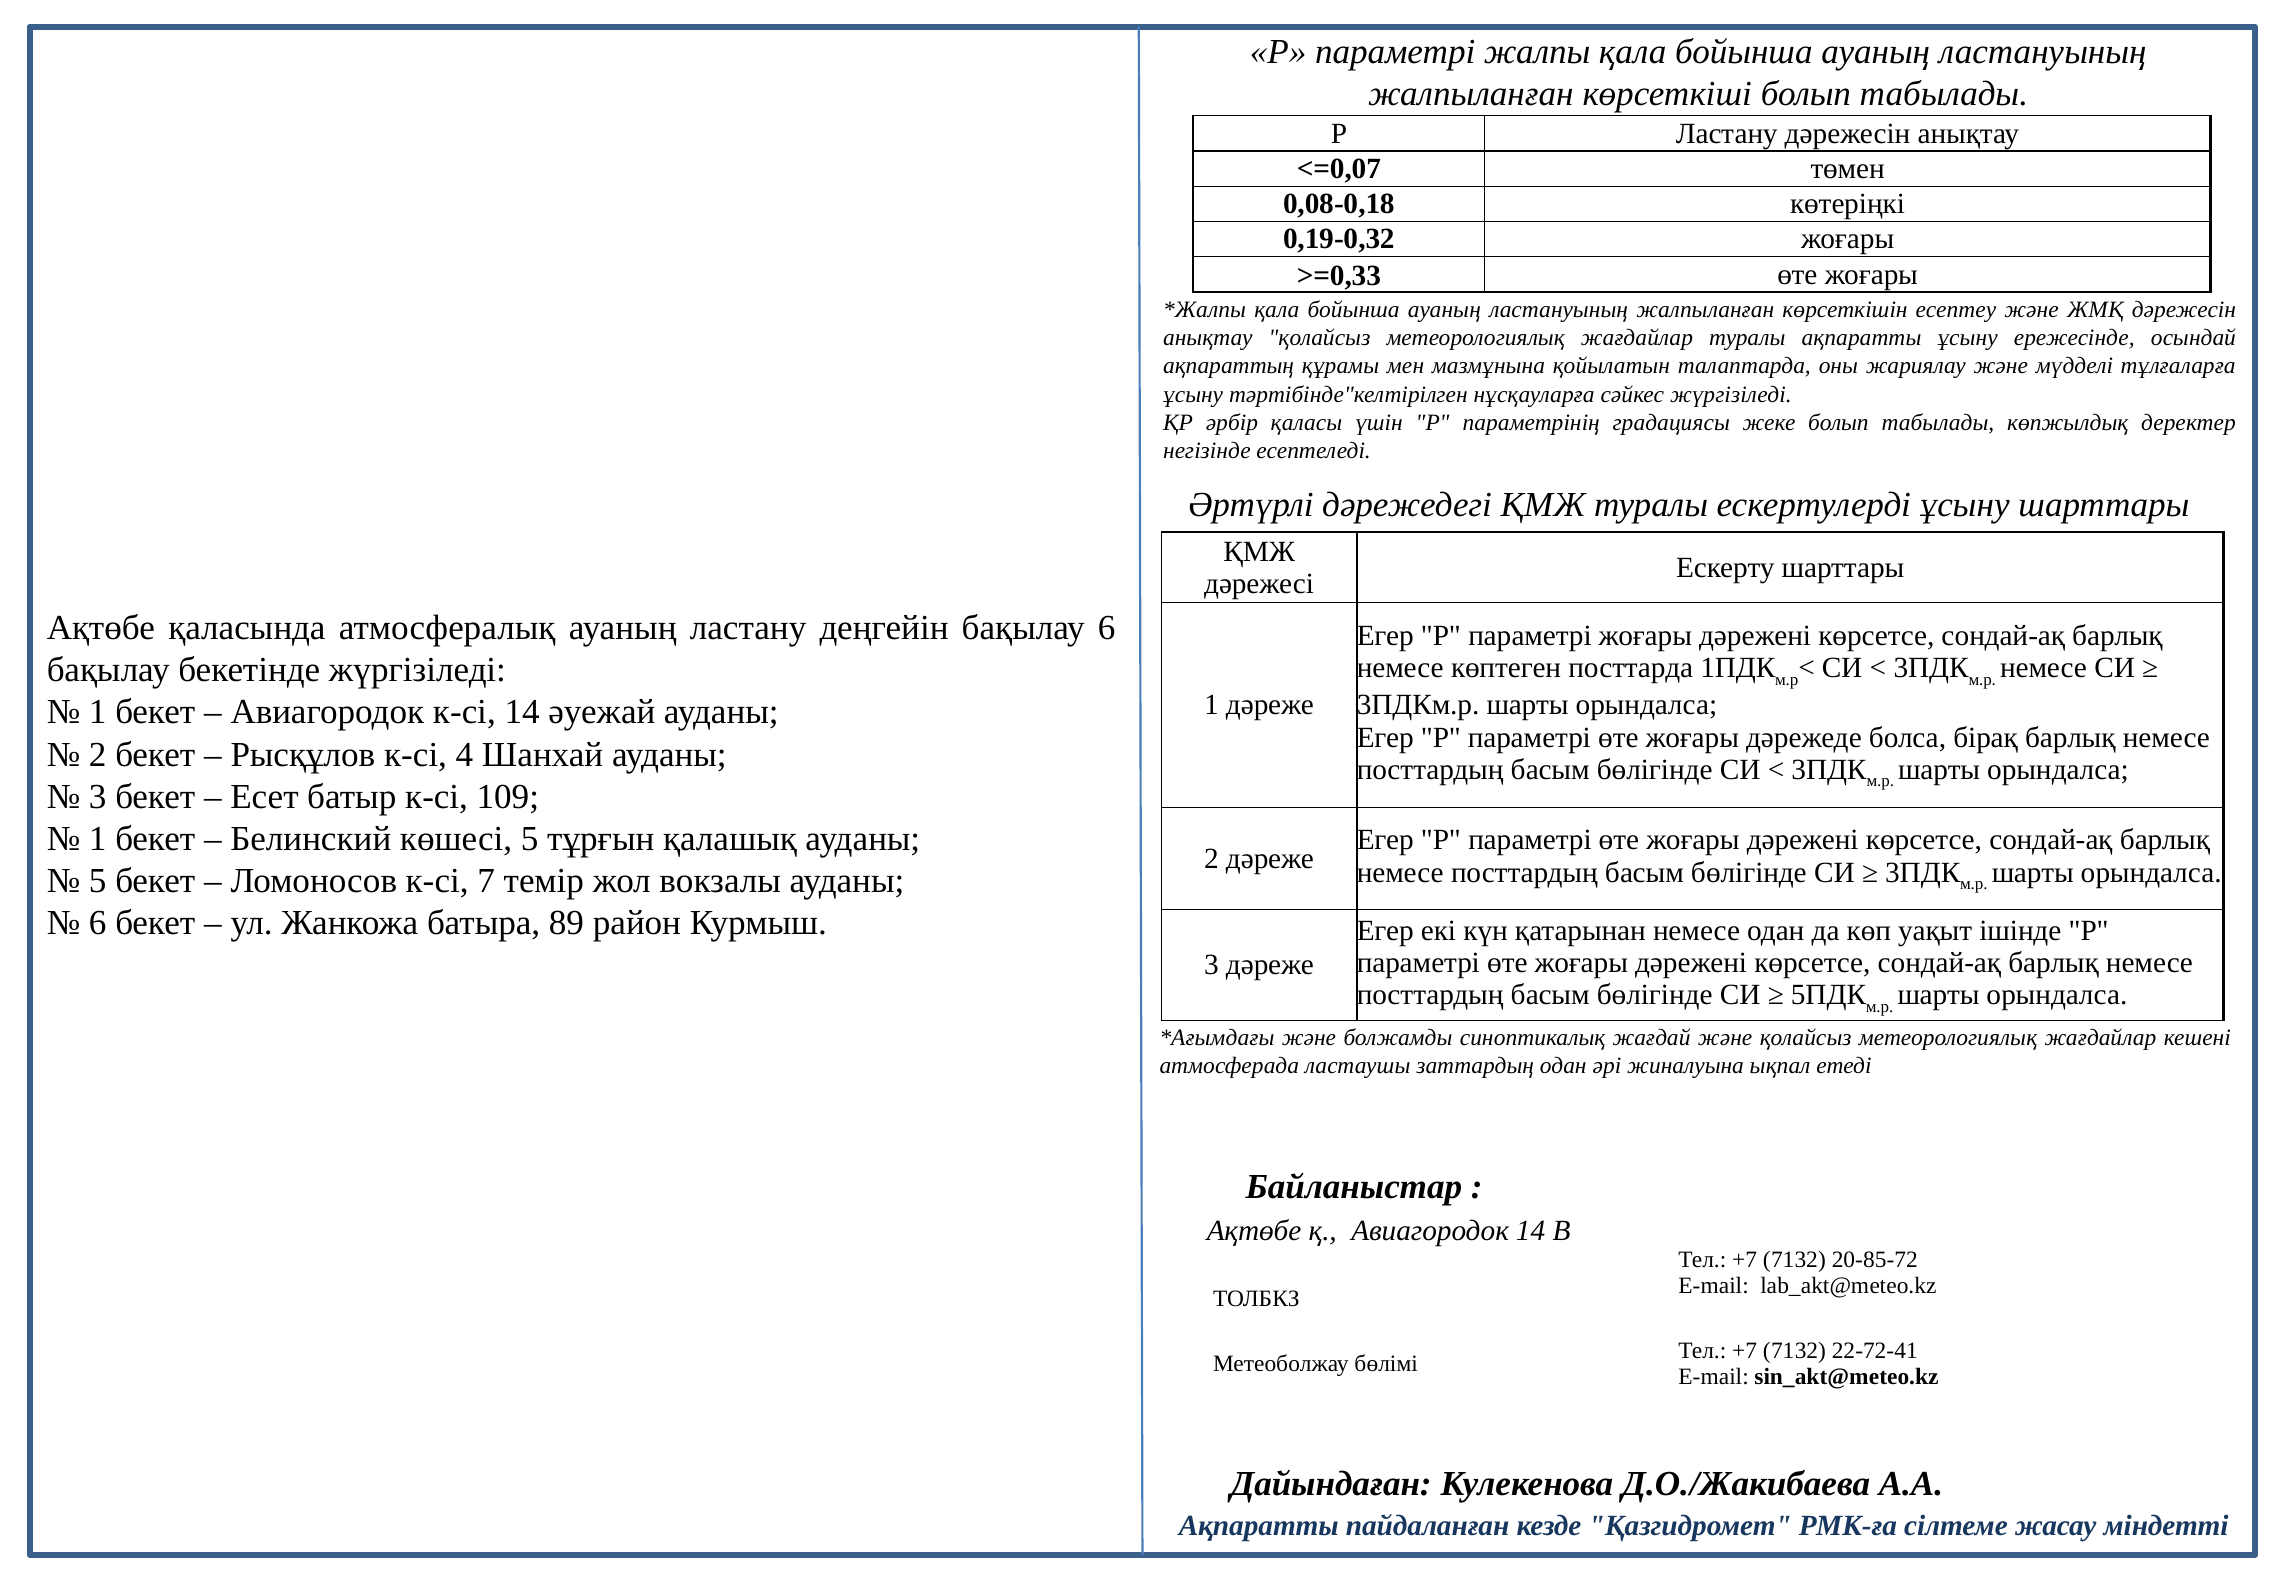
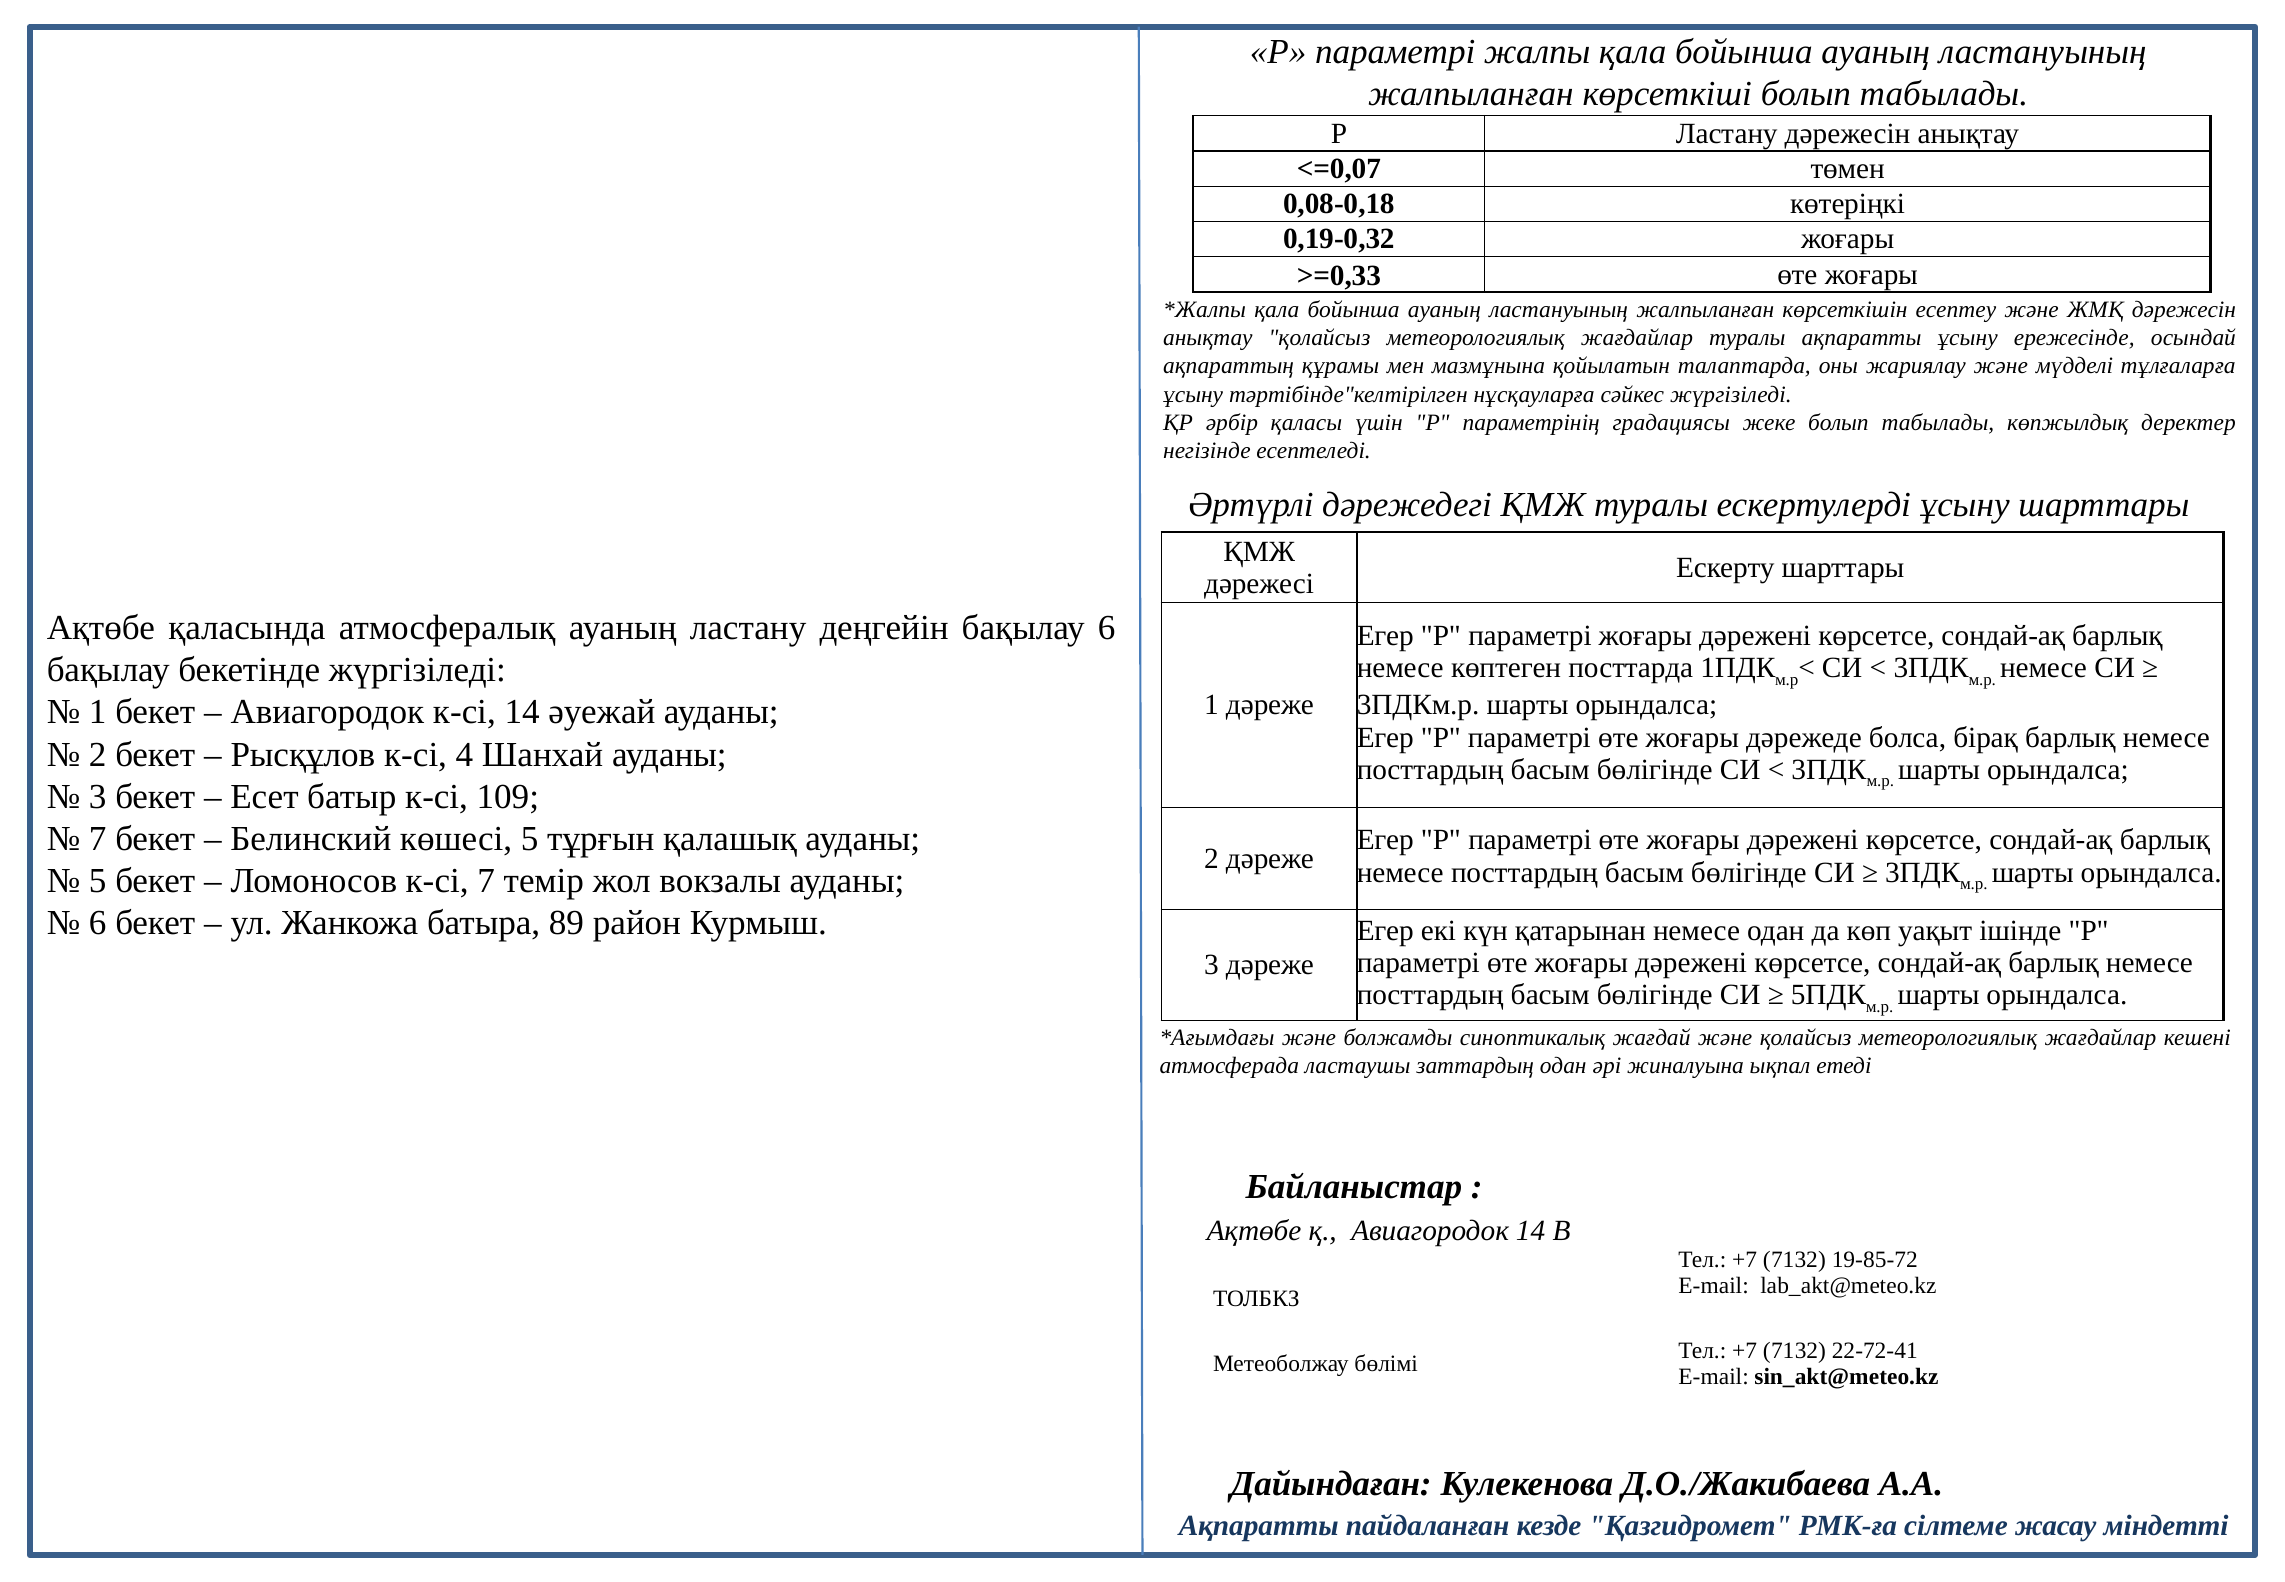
1: 1 -> 7 (98, 839)
20-85-72: 20-85-72 -> 19-85-72 (1875, 1259)
